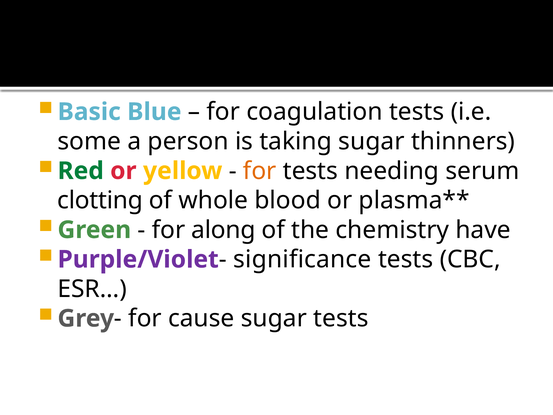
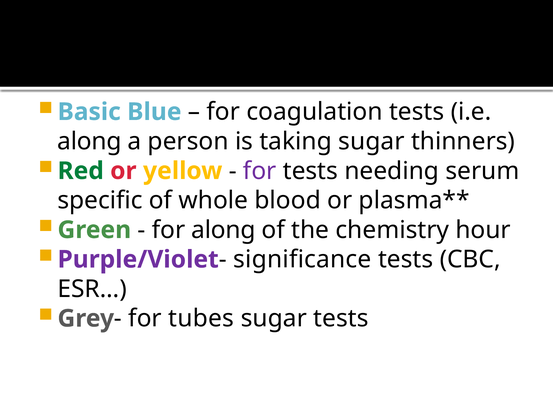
some: some -> along (89, 141)
for colour: orange -> purple (260, 171)
clotting: clotting -> specific (100, 200)
have: have -> hour (483, 230)
cause: cause -> tubes (201, 318)
